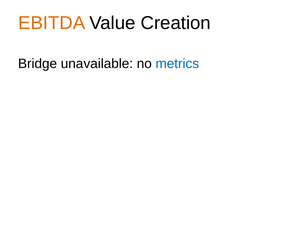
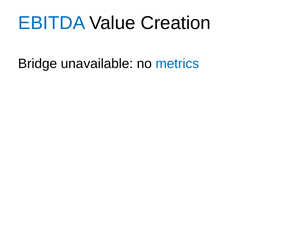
EBITDA colour: orange -> blue (52, 23)
